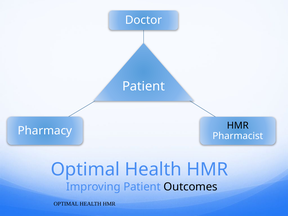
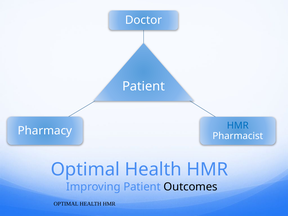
HMR colour: black -> blue (238, 126)
